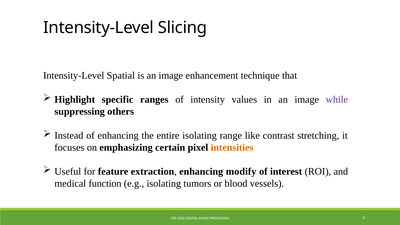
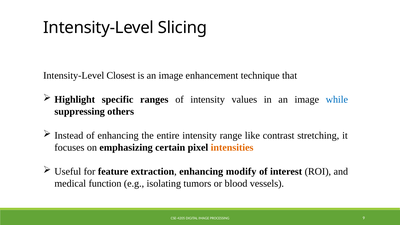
Spatial: Spatial -> Closest (121, 76)
while colour: purple -> blue (337, 100)
entire isolating: isolating -> intensity (200, 136)
